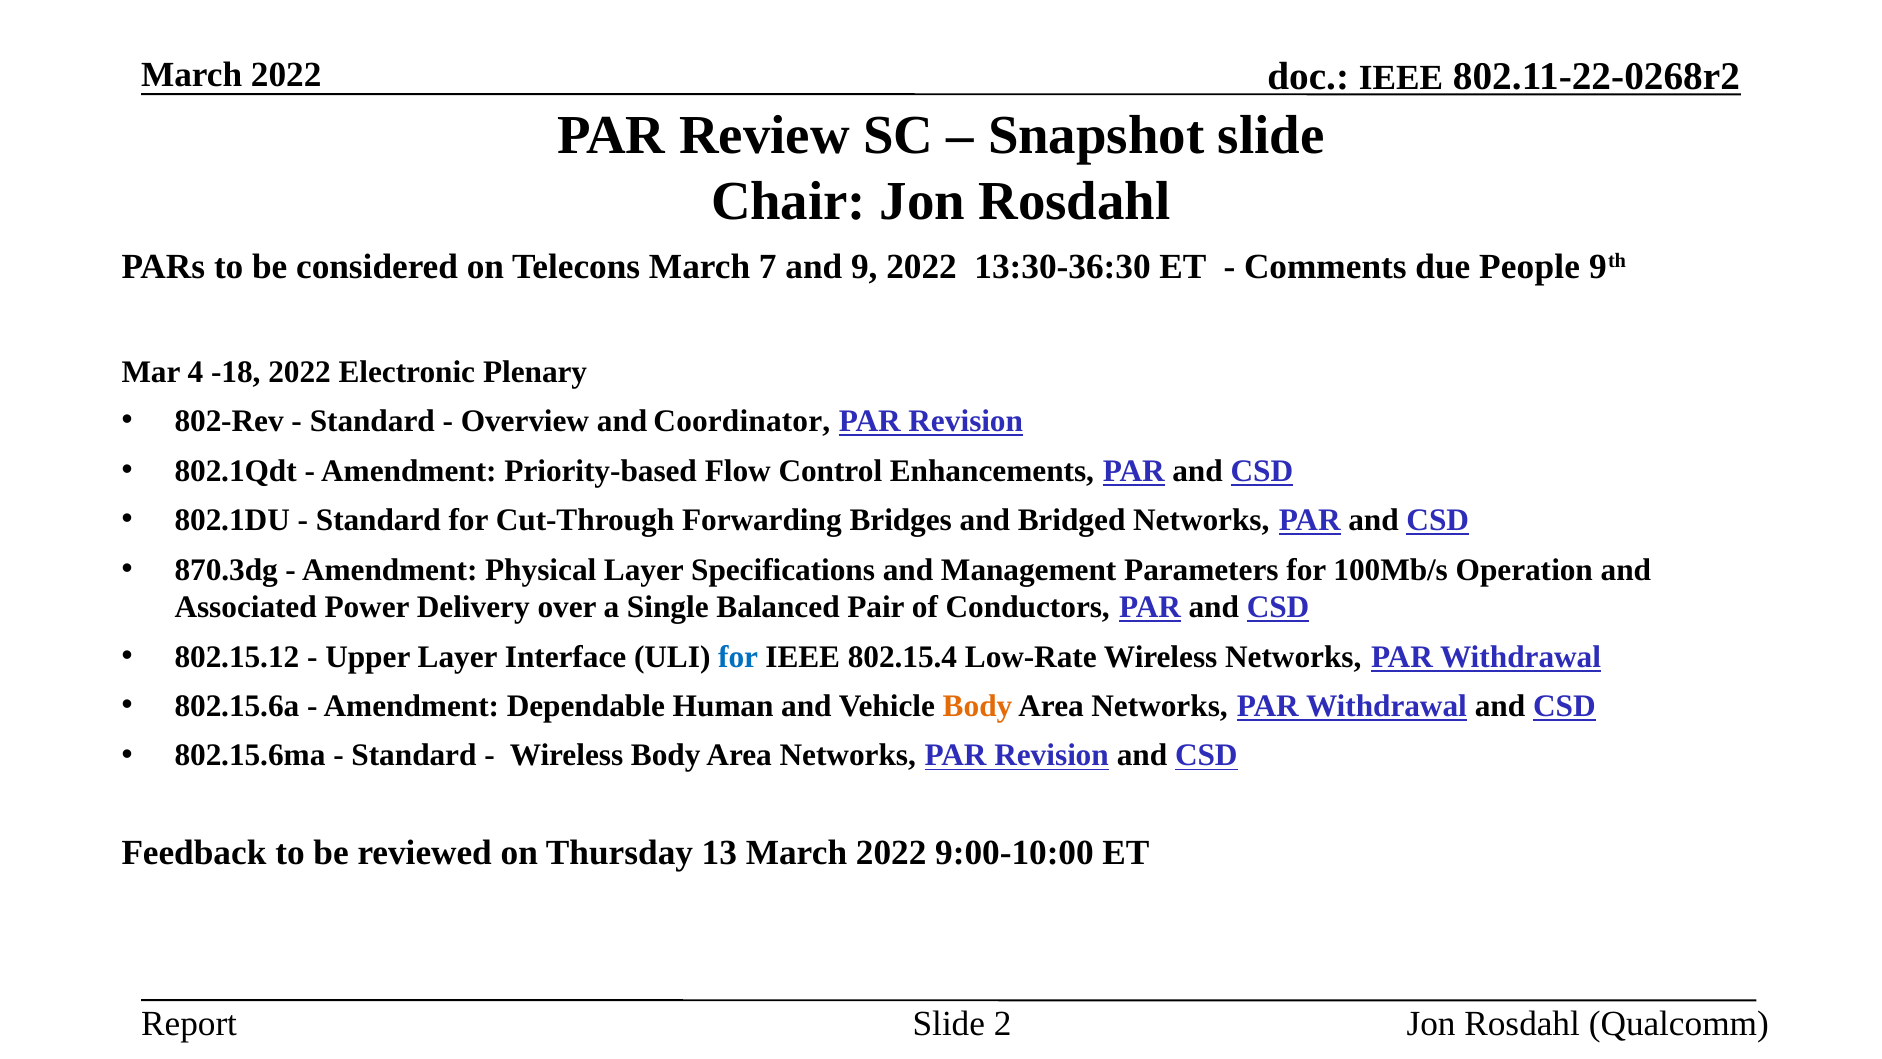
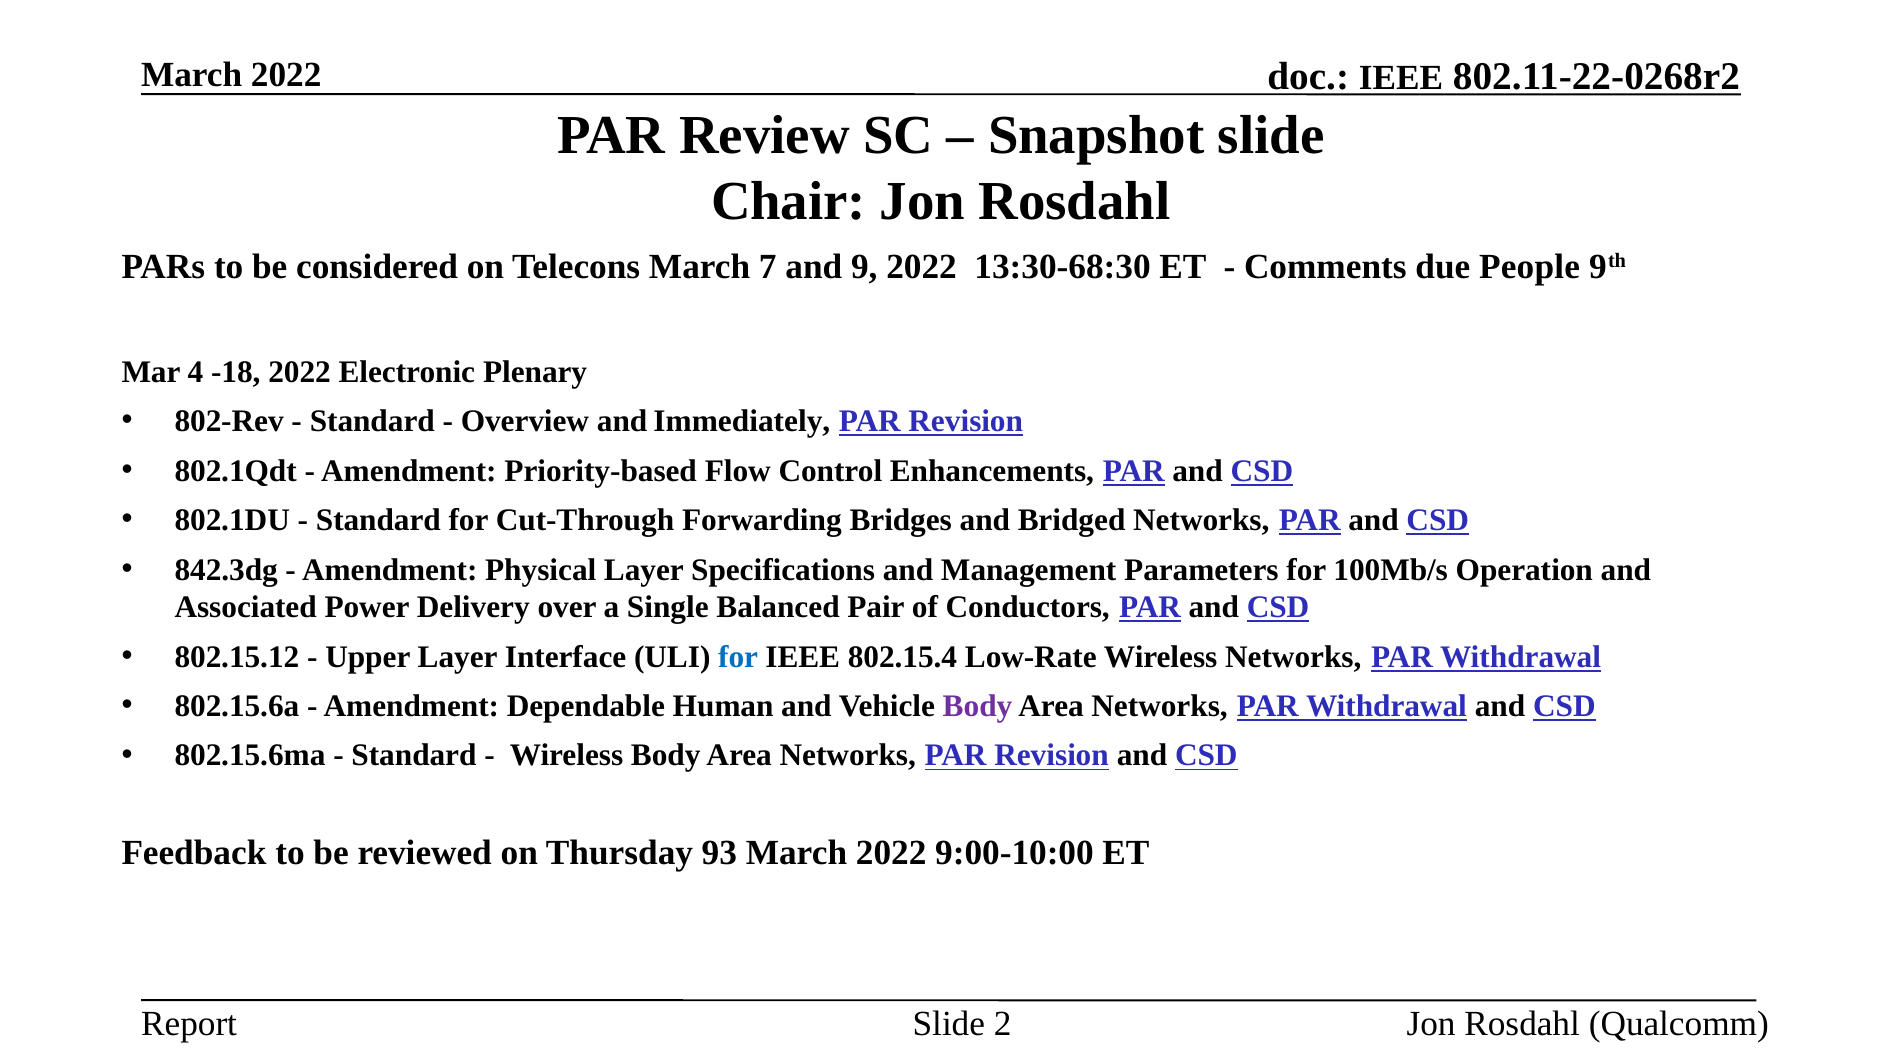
13:30-36:30: 13:30-36:30 -> 13:30-68:30 (1063, 266)
Coordinator: Coordinator -> Immediately (742, 421)
870.3dg: 870.3dg -> 842.3dg (226, 569)
Body colour: orange -> purple (978, 706)
13: 13 -> 93 (719, 852)
